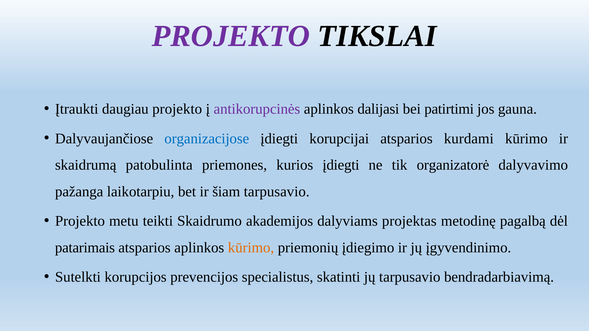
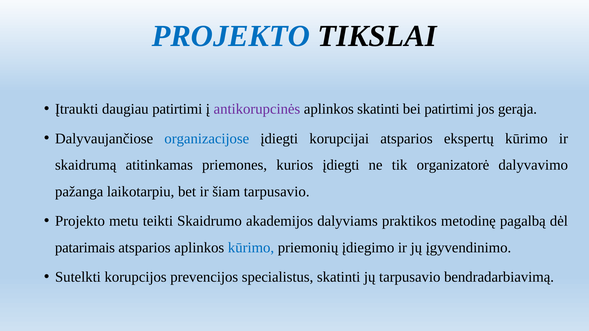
PROJEKTO colour: purple -> blue (231, 36)
daugiau projekto: projekto -> patirtimi (177, 109)
aplinkos dalijasi: dalijasi -> skatinti (378, 109)
gauna: gauna -> gerąja (518, 109)
kurdami: kurdami -> ekspertų (469, 139)
patobulinta: patobulinta -> atitinkamas (159, 165)
projektas: projektas -> praktikos (409, 221)
kūrimo colour: orange -> blue (251, 248)
